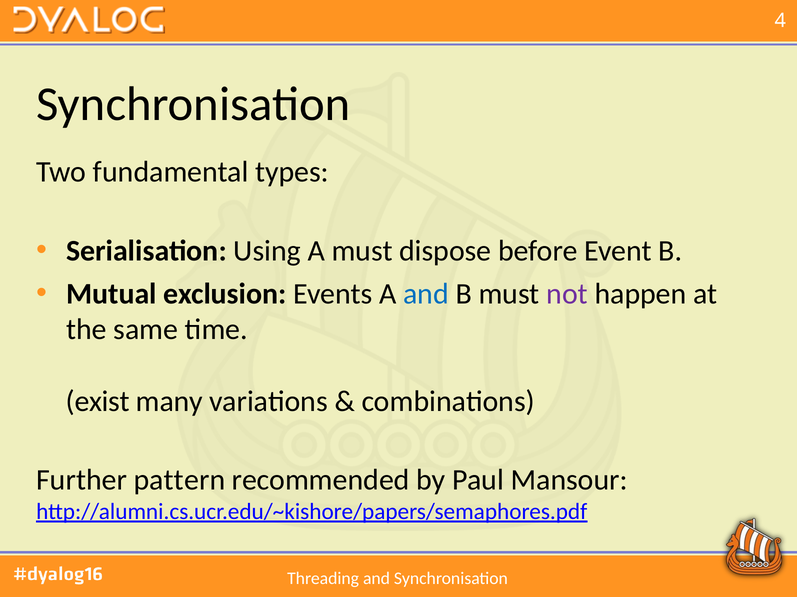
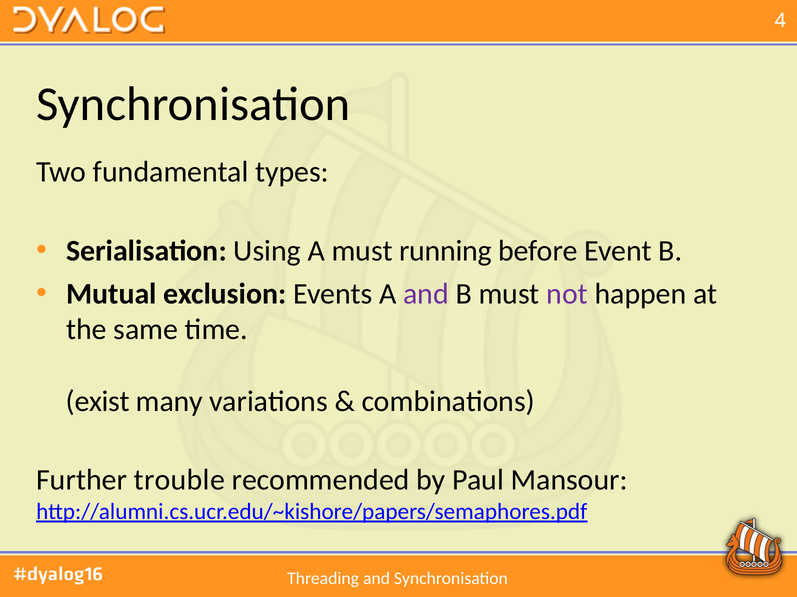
dispose: dispose -> running (445, 251)
and colour: blue -> purple (426, 294)
pattern: pattern -> trouble (179, 481)
